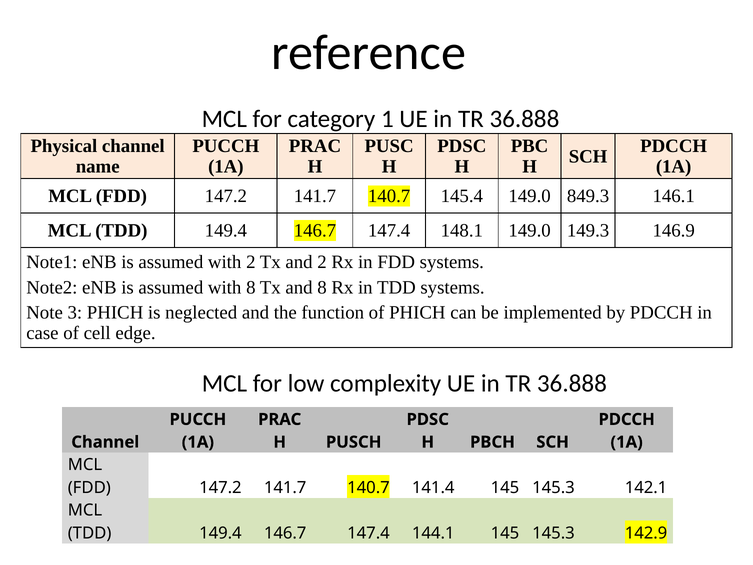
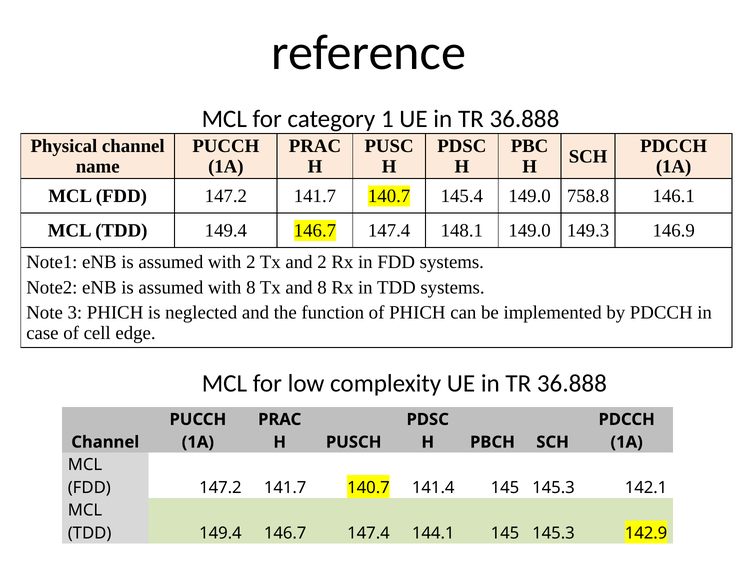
849.3: 849.3 -> 758.8 (588, 196)
